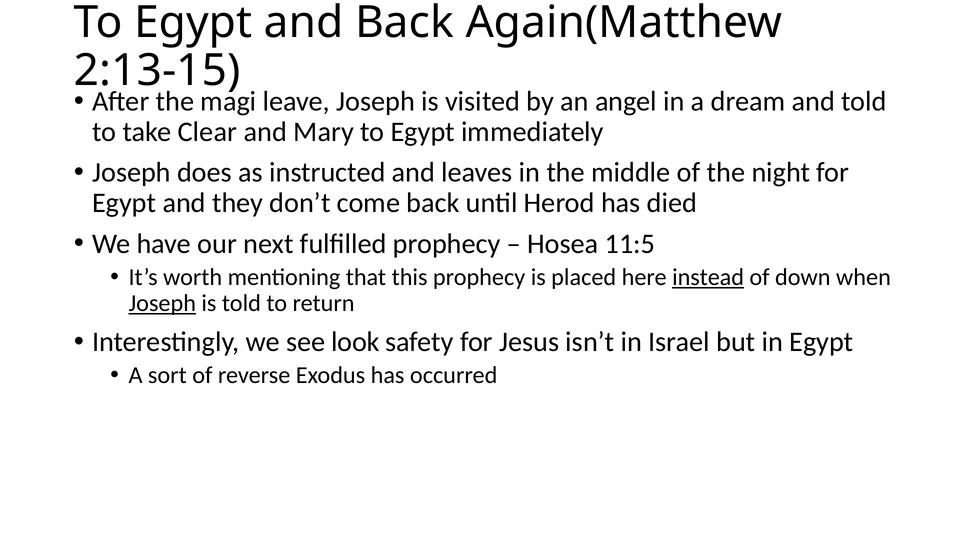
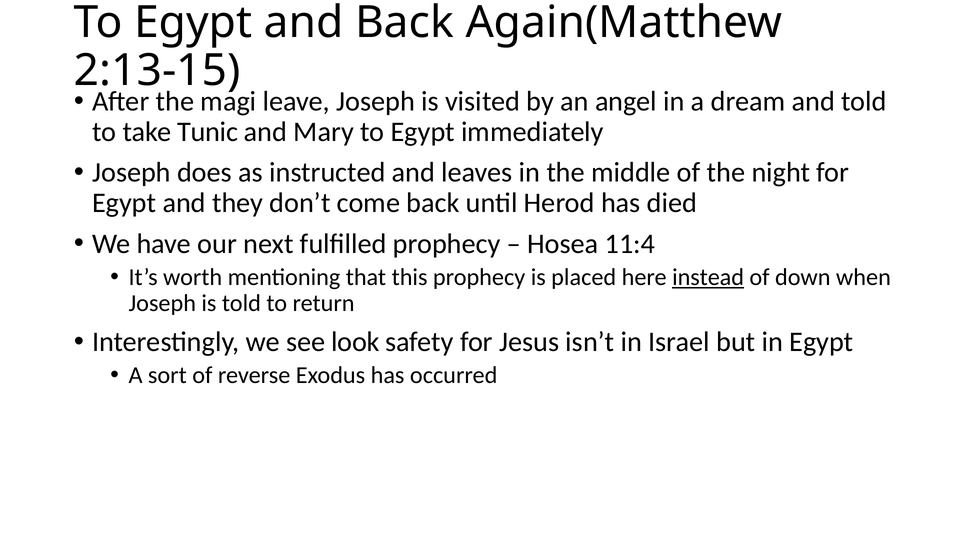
Clear: Clear -> Tunic (208, 132)
11:5: 11:5 -> 11:4 (630, 244)
Joseph underline: present -> none (162, 303)
